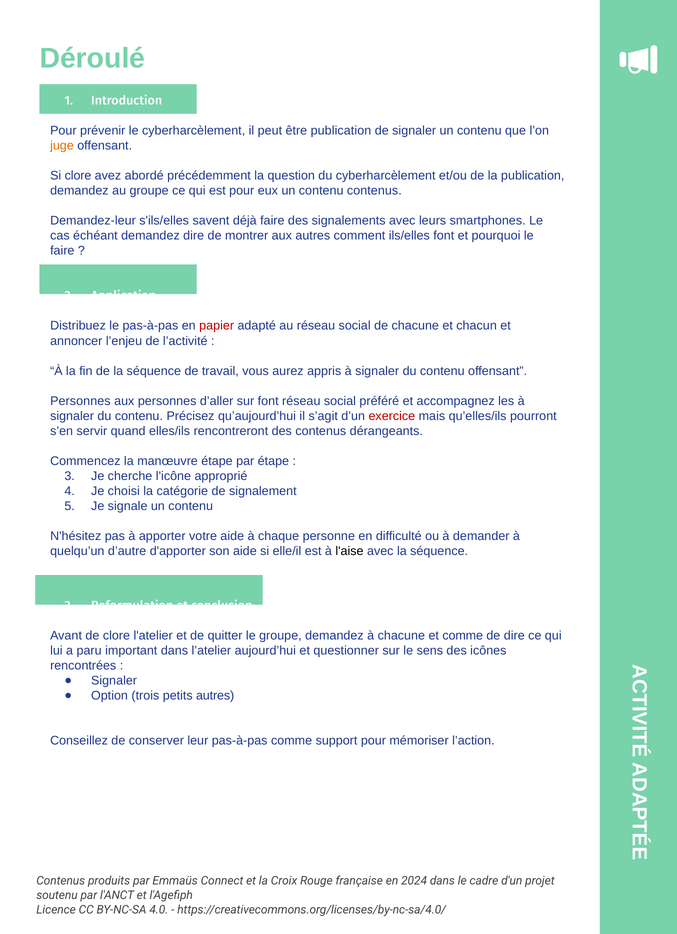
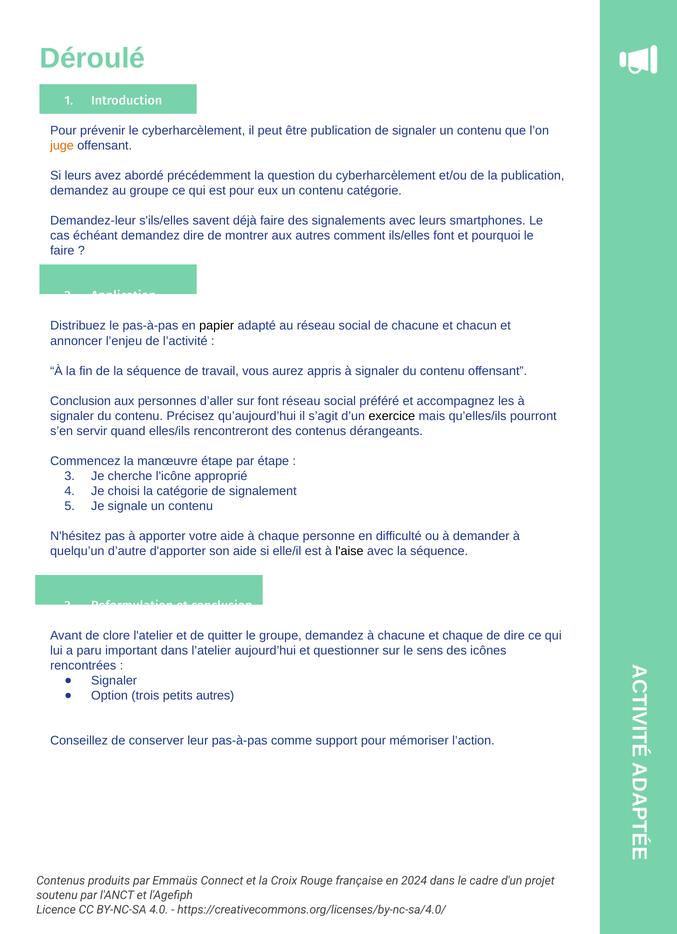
Si clore: clore -> leurs (78, 176)
contenu contenus: contenus -> catégorie (374, 191)
papier colour: red -> black (217, 326)
Personnes: Personnes -> Conclusion (80, 401)
exercice colour: red -> black (392, 416)
et comme: comme -> chaque (463, 636)
